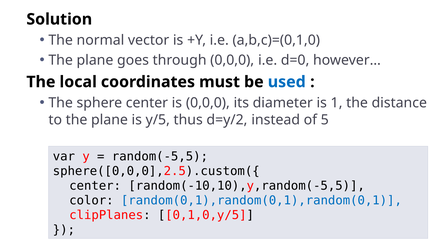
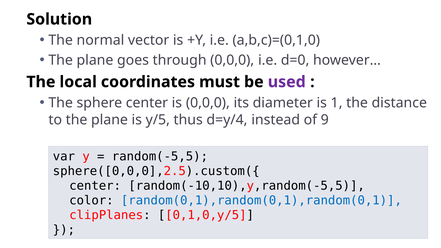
used colour: blue -> purple (287, 82)
d=y/2: d=y/2 -> d=y/4 (227, 120)
5: 5 -> 9 (325, 120)
